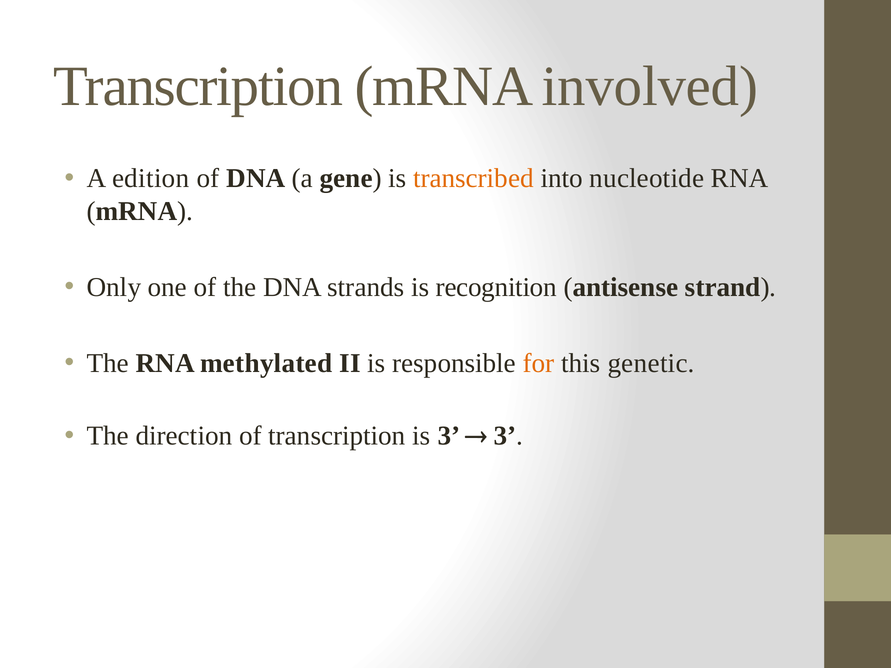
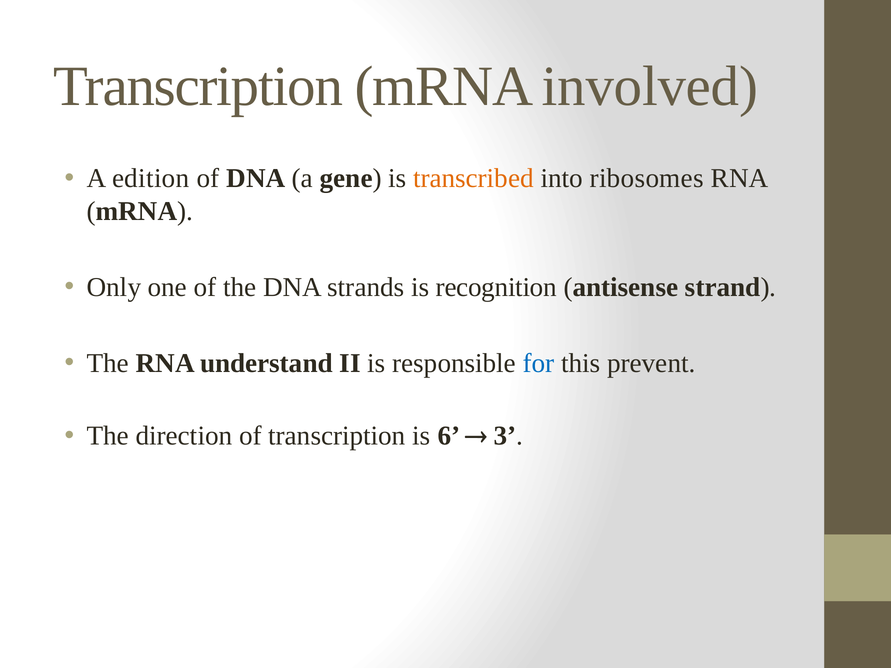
nucleotide: nucleotide -> ribosomes (647, 179)
methylated: methylated -> understand (266, 363)
for colour: orange -> blue (539, 363)
genetic: genetic -> prevent (651, 363)
is 3: 3 -> 6 (449, 436)
